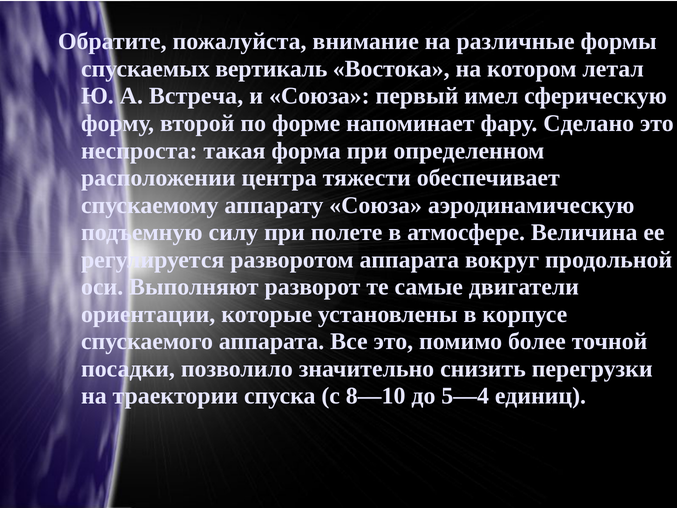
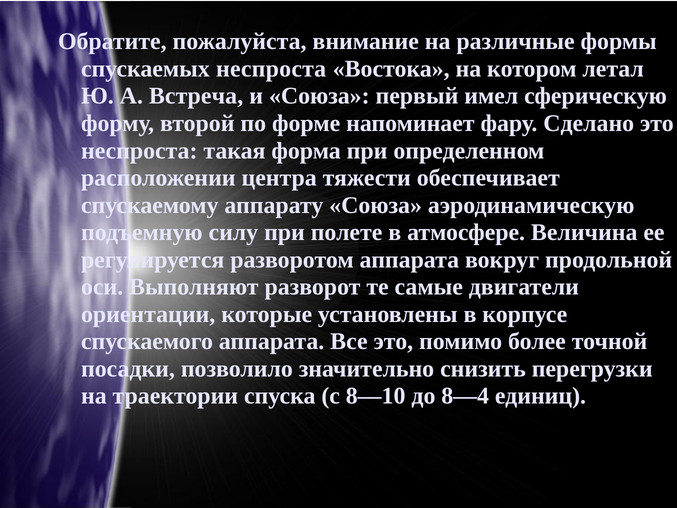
спускаемых вертикаль: вертикаль -> неспроста (271, 69)
5—4: 5—4 -> 8—4 (465, 396)
